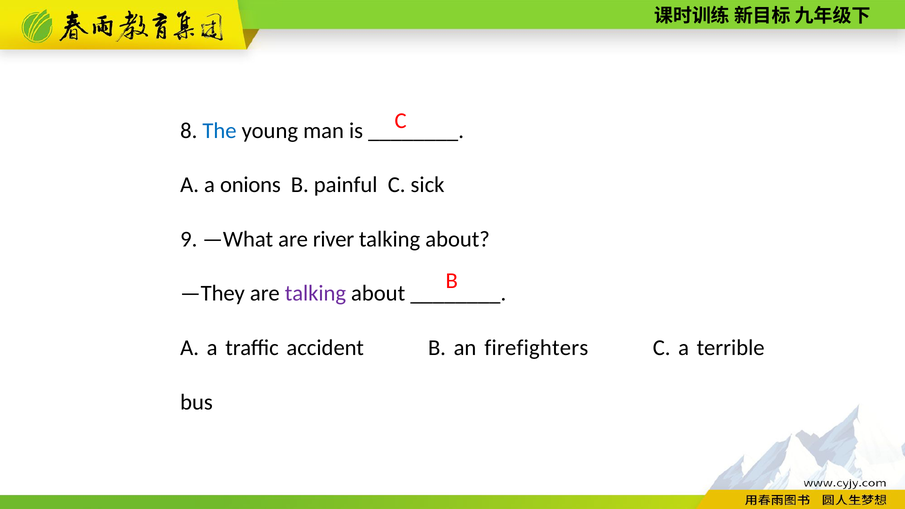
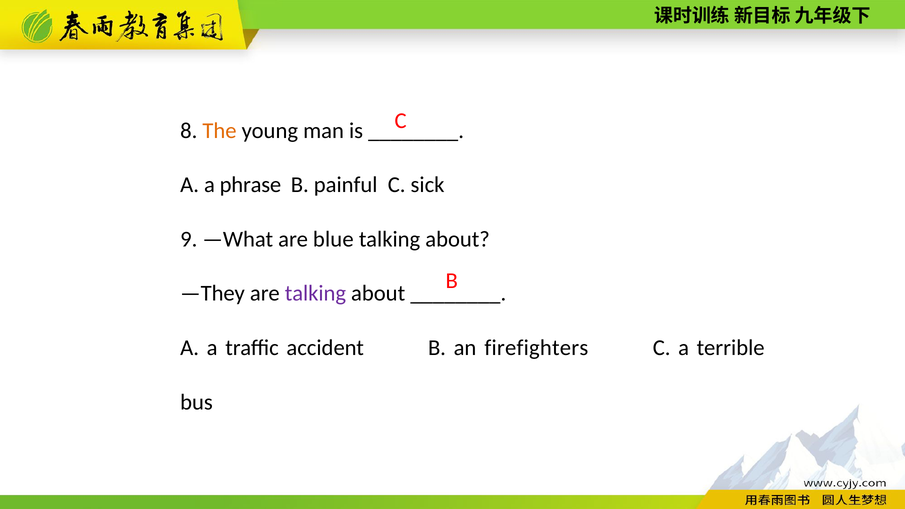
The colour: blue -> orange (220, 131)
onions: onions -> phrase (250, 185)
river: river -> blue (333, 239)
